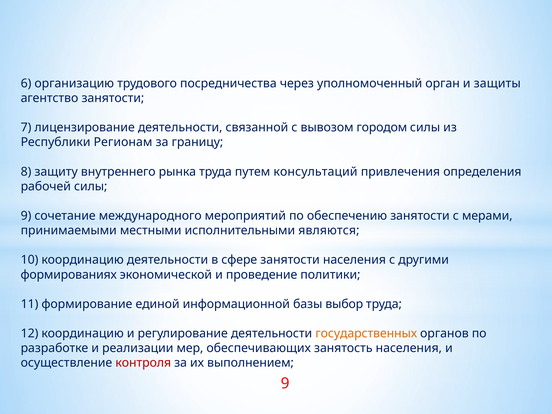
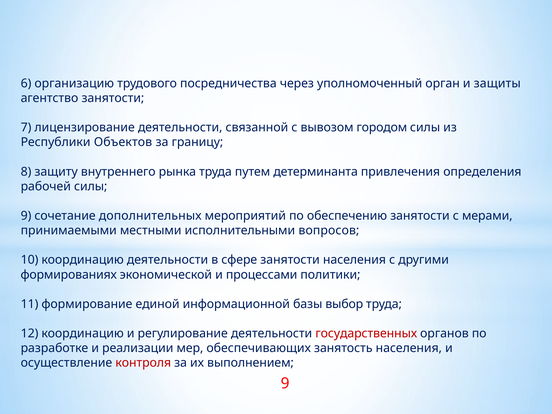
Регионам: Регионам -> Объектов (123, 142)
консультаций: консультаций -> детерминанта (316, 172)
международного: международного -> дополнительных (150, 216)
являются: являются -> вопросов (329, 230)
проведение: проведение -> процессами (262, 275)
государственных colour: orange -> red (366, 333)
